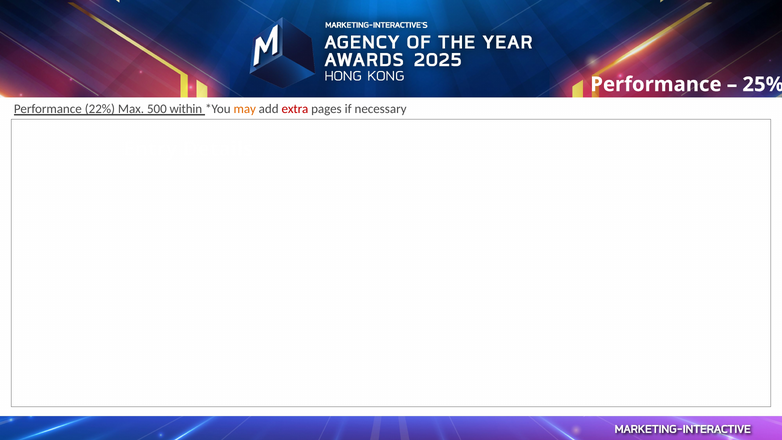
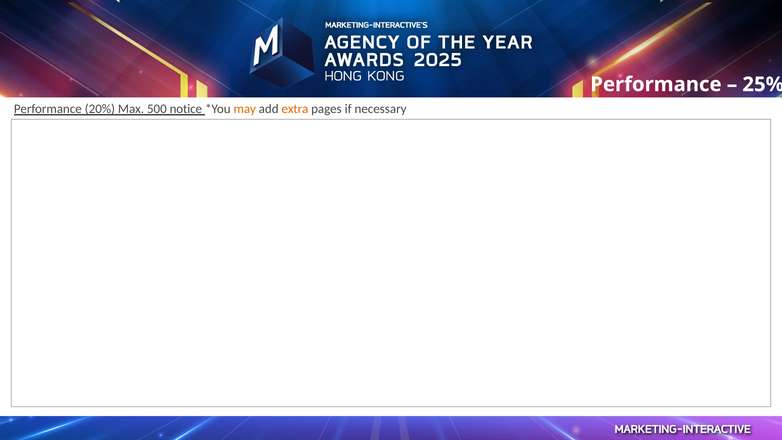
22%: 22% -> 20% (100, 109)
within: within -> notice (186, 109)
extra colour: red -> orange (295, 109)
